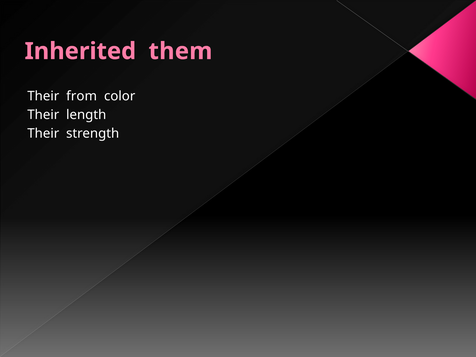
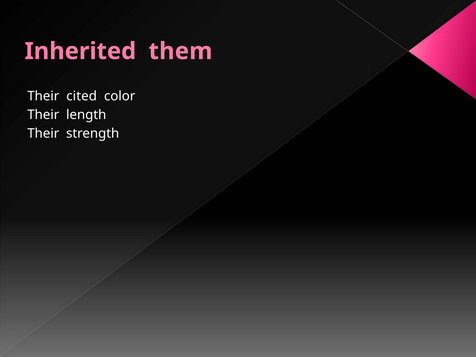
from: from -> cited (82, 96)
